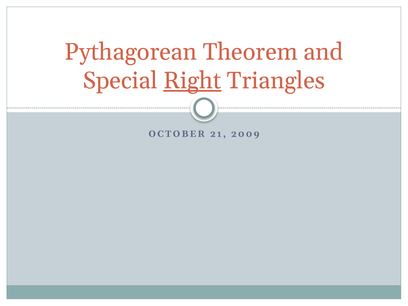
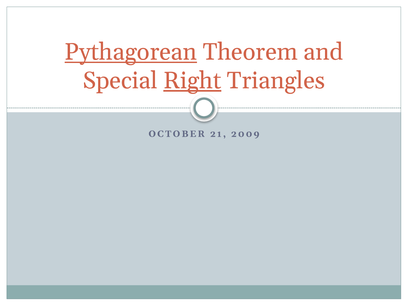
Pythagorean underline: none -> present (131, 52)
